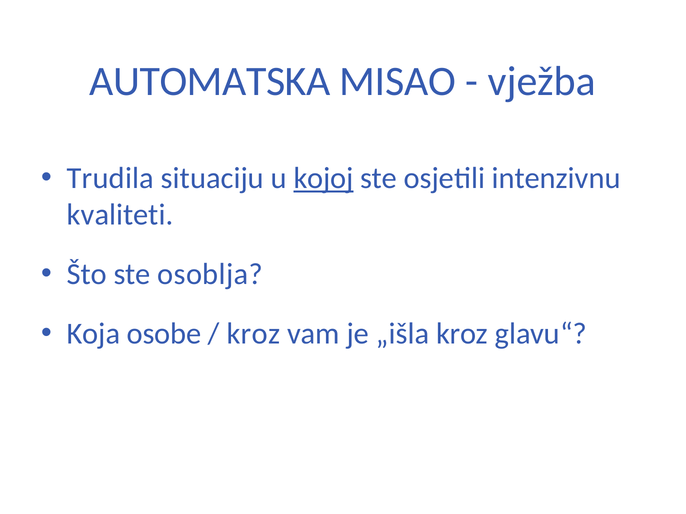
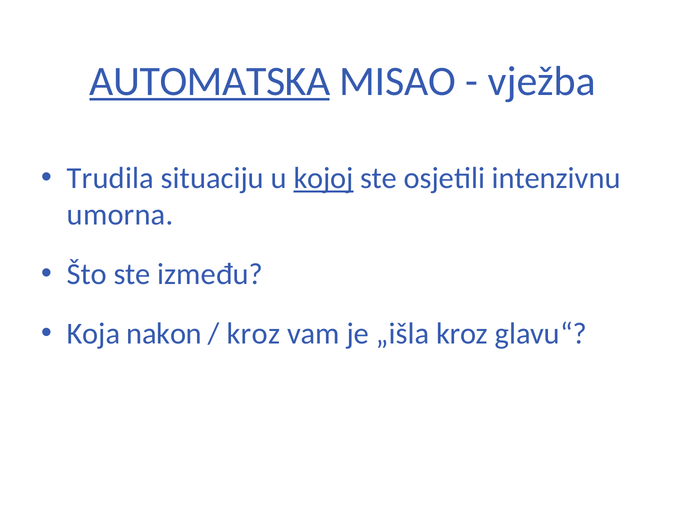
AUTOMATSKA underline: none -> present (210, 82)
kvaliteti: kvaliteti -> umorna (120, 215)
osoblja: osoblja -> između (210, 275)
osobe: osobe -> nakon (164, 334)
